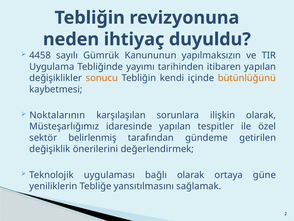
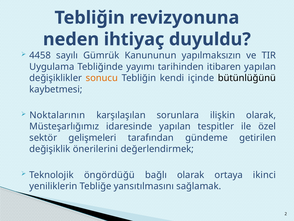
bütünlüğünü colour: orange -> black (247, 78)
belirlenmiş: belirlenmiş -> gelişmeleri (93, 137)
uygulaması: uygulaması -> öngördüğü (109, 175)
güne: güne -> ikinci (264, 175)
